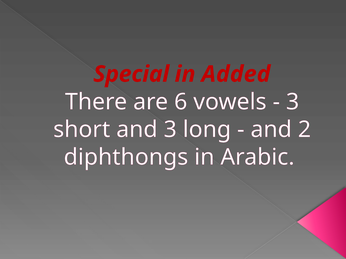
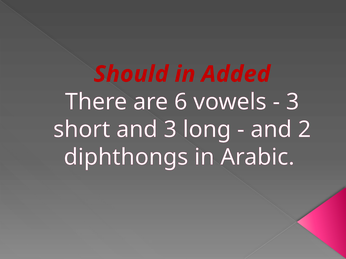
Special: Special -> Should (131, 74)
